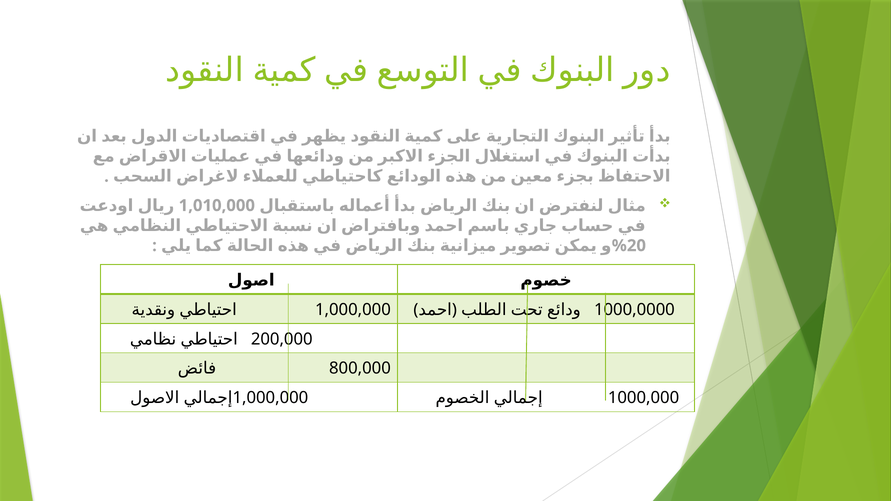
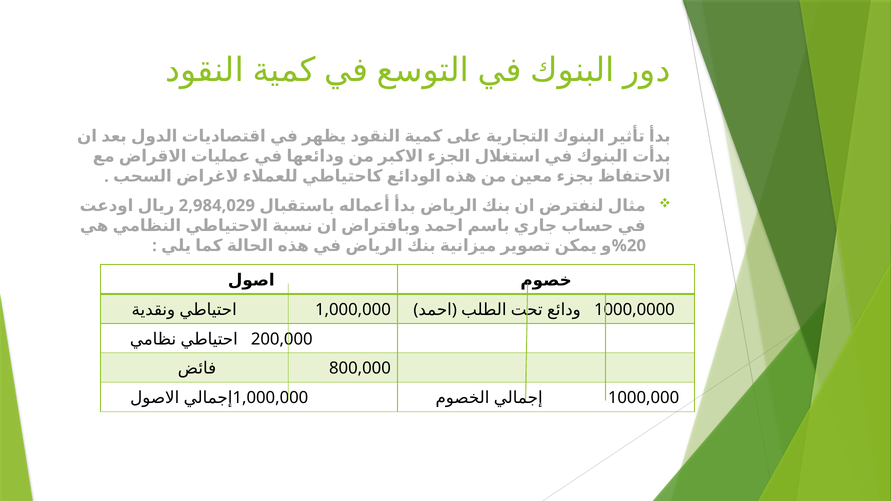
1,010,000: 1,010,000 -> 2,984,029 (217, 206)
